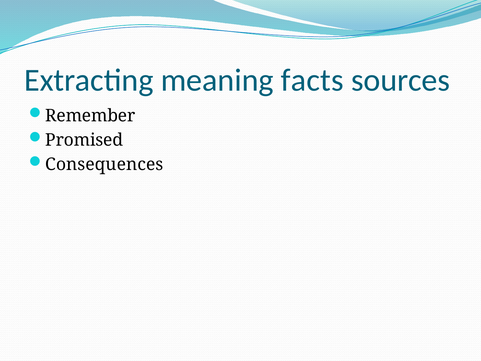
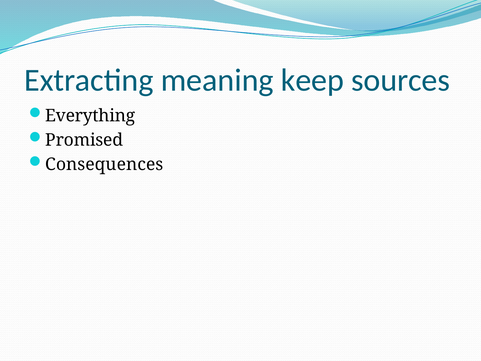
facts: facts -> keep (312, 80)
Remember: Remember -> Everything (90, 116)
